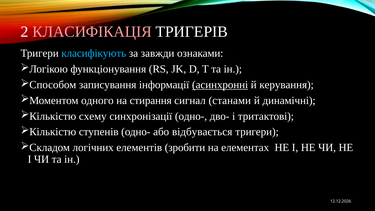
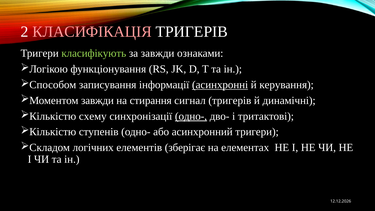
класифікують colour: light blue -> light green (94, 53)
одного: одного -> завжди (97, 100)
сигнал станами: станами -> тригерів (230, 100)
одно- underline: none -> present (191, 116)
відбувається: відбувається -> асинхронний (202, 132)
зробити: зробити -> зберігає (185, 148)
